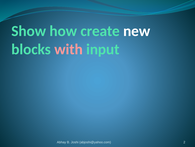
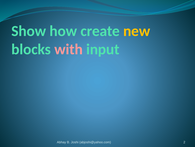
new colour: white -> yellow (137, 31)
